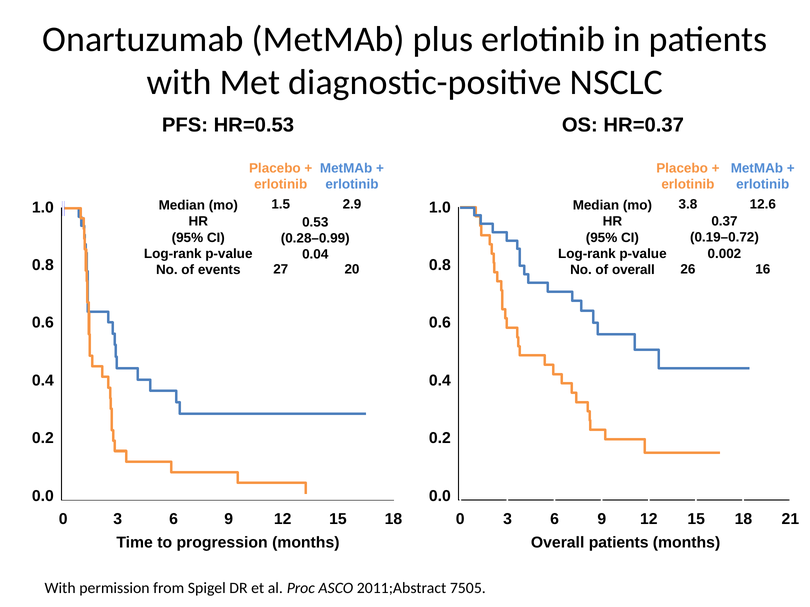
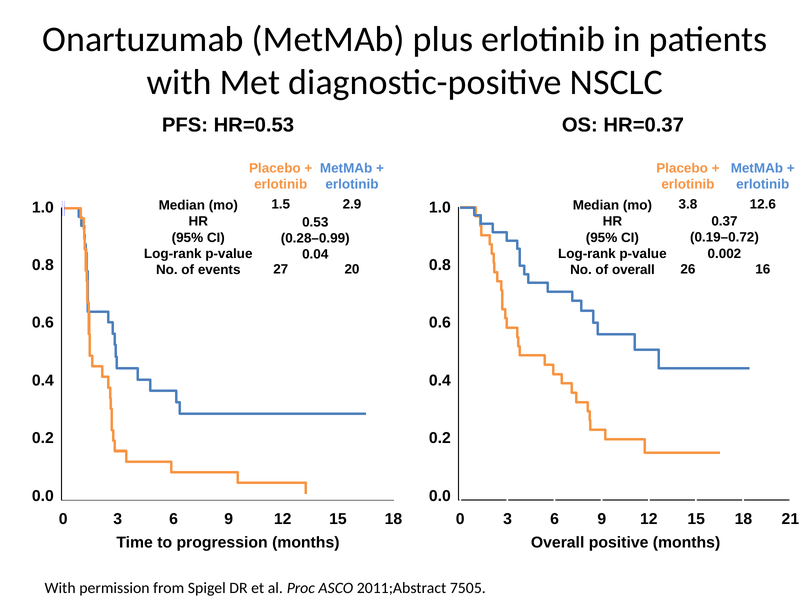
Overall patients: patients -> positive (619, 543)
